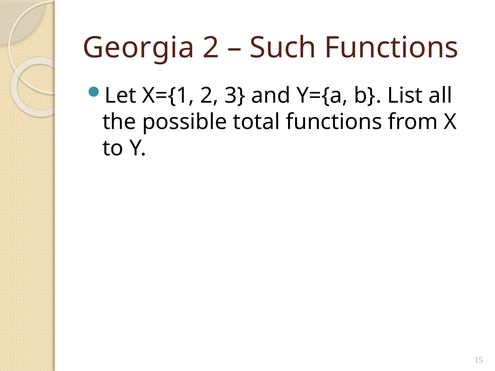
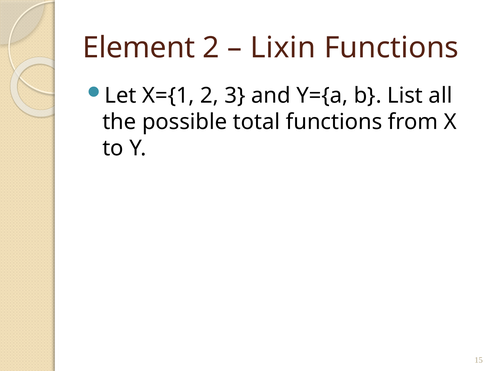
Georgia: Georgia -> Element (139, 48)
Such: Such -> Lixin (283, 48)
